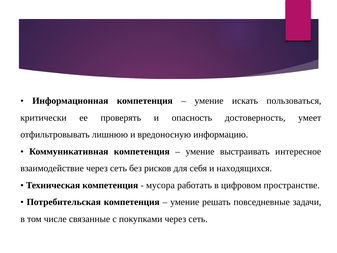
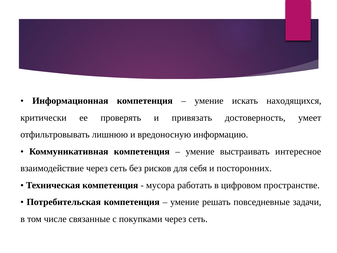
пользоваться: пользоваться -> находящихся (294, 101)
опасность: опасность -> привязать (192, 118)
находящихся: находящихся -> посторонних (244, 168)
